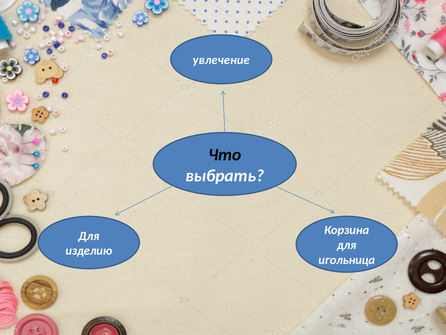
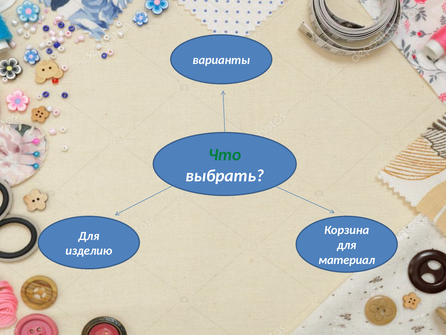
увлечение: увлечение -> варианты (221, 60)
Что colour: black -> green (225, 155)
игольница: игольница -> материал (347, 260)
